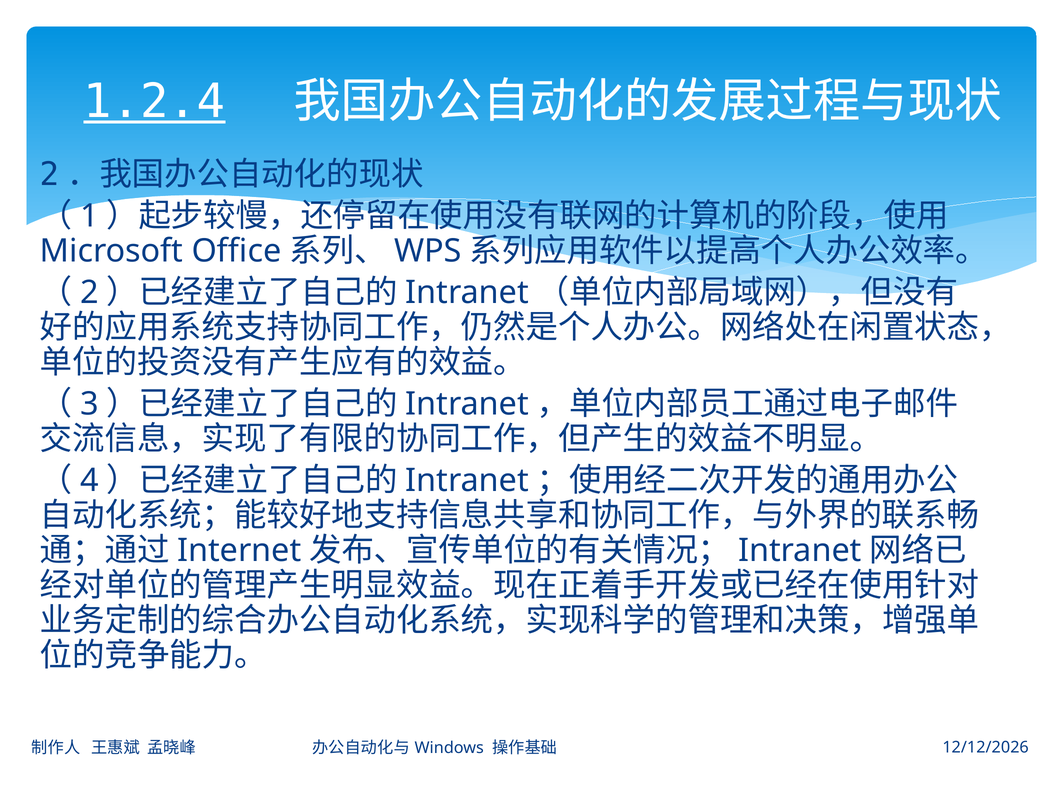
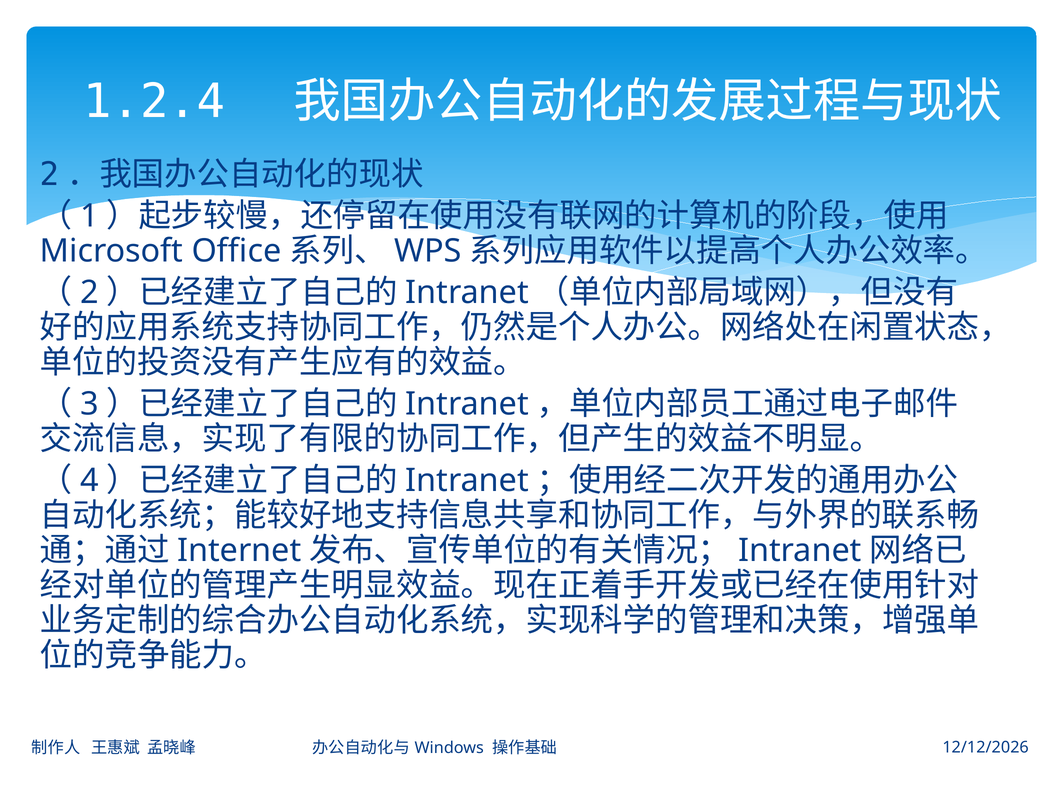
1.2.4 underline: present -> none (154, 102)
